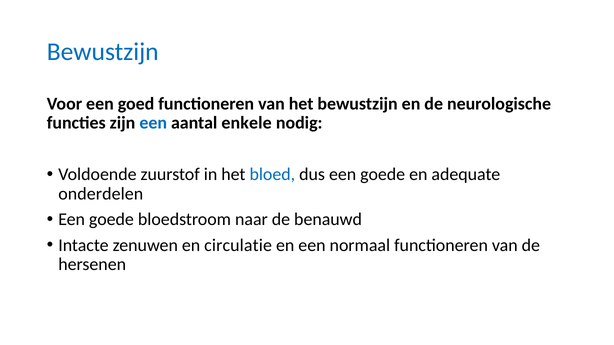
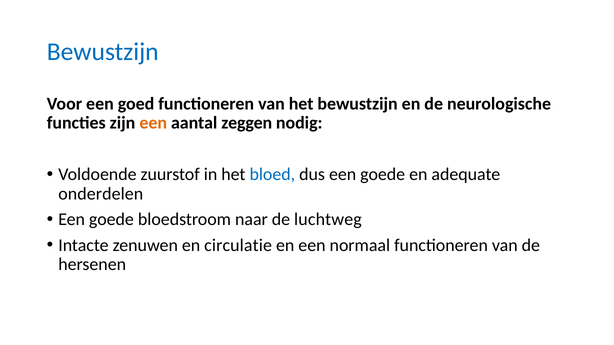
een colour: blue -> orange (153, 123)
enkele: enkele -> zeggen (247, 123)
benauwd: benauwd -> luchtweg (328, 220)
